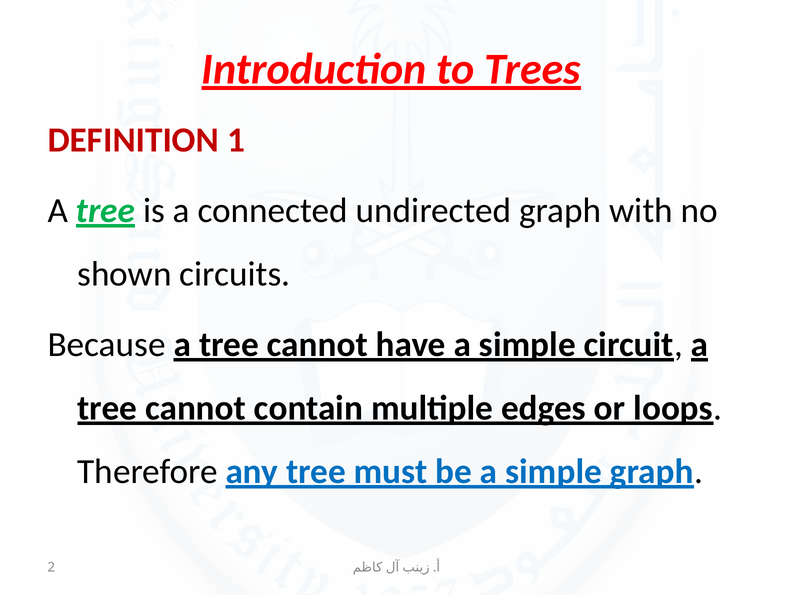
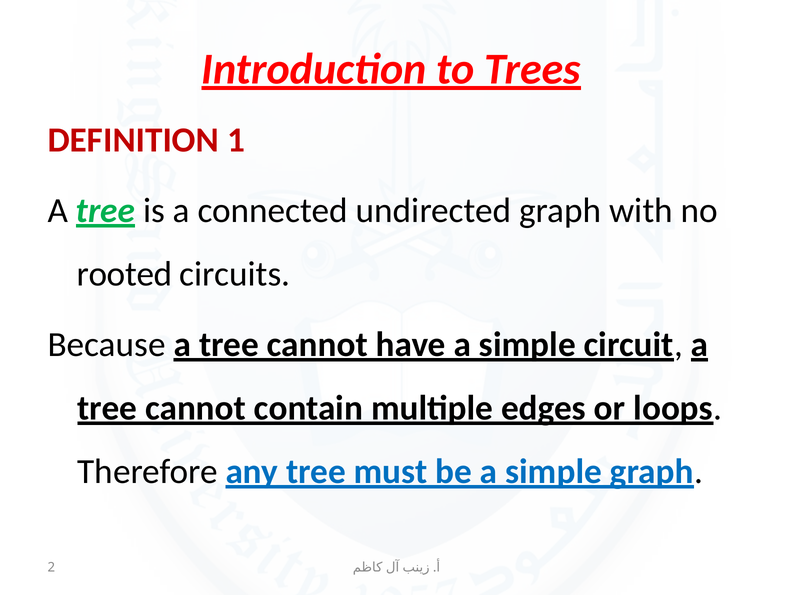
shown: shown -> rooted (125, 274)
